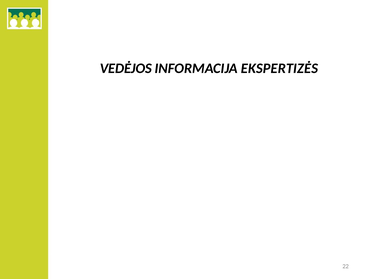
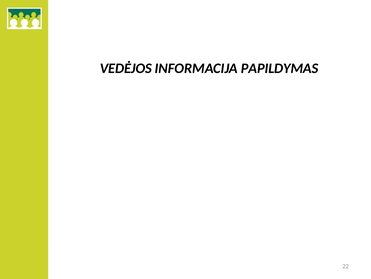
EKSPERTIZĖS: EKSPERTIZĖS -> PAPILDYMAS (280, 68)
